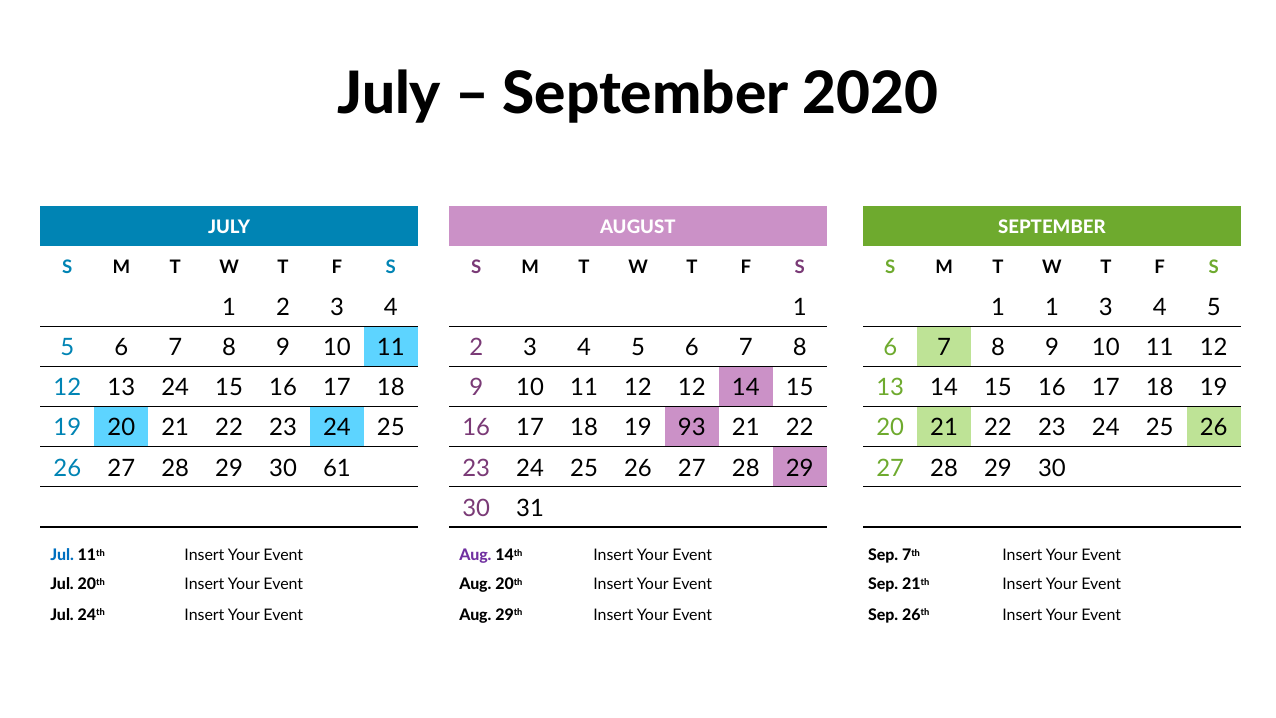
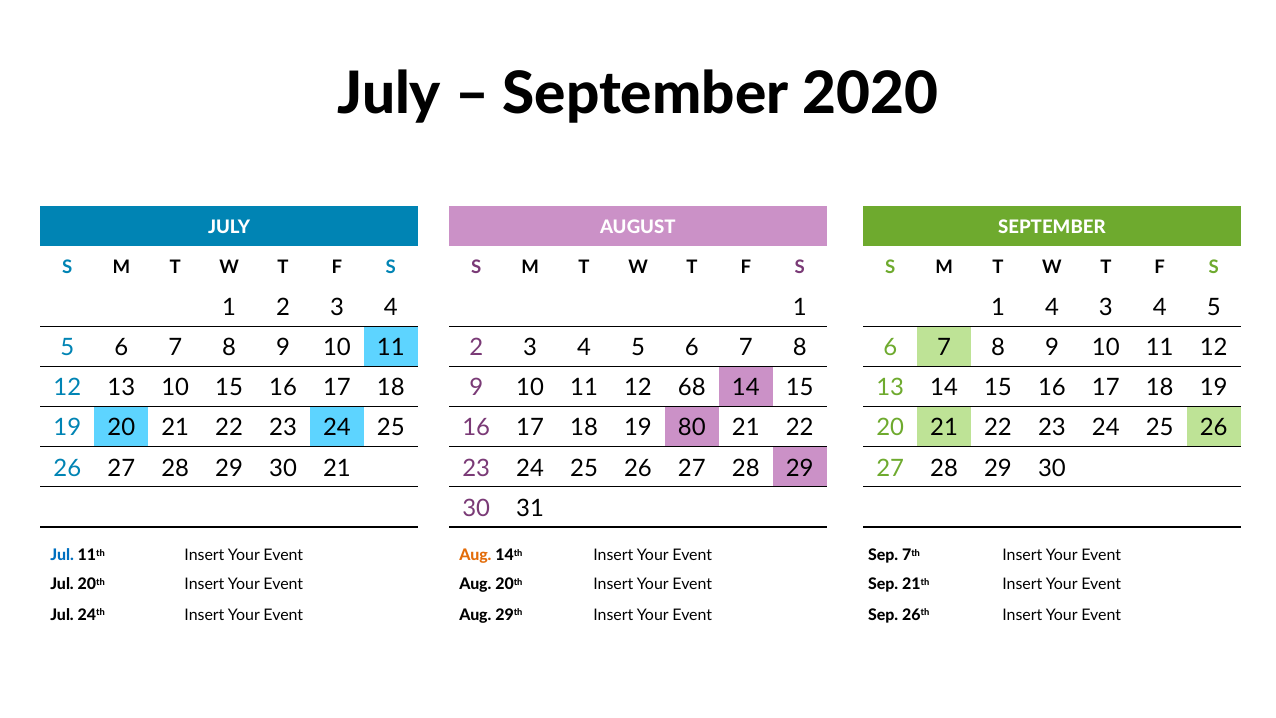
1 1: 1 -> 4 (1052, 307)
13 24: 24 -> 10 (175, 388)
12 12: 12 -> 68 (692, 388)
93: 93 -> 80 (692, 428)
30 61: 61 -> 21 (337, 468)
Aug colour: purple -> orange (475, 555)
